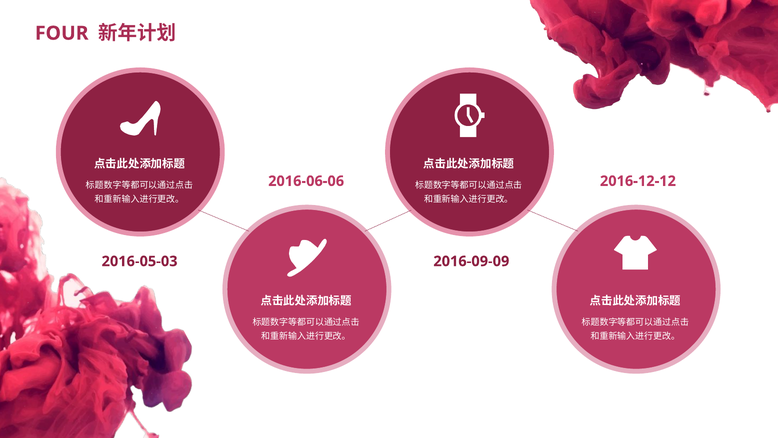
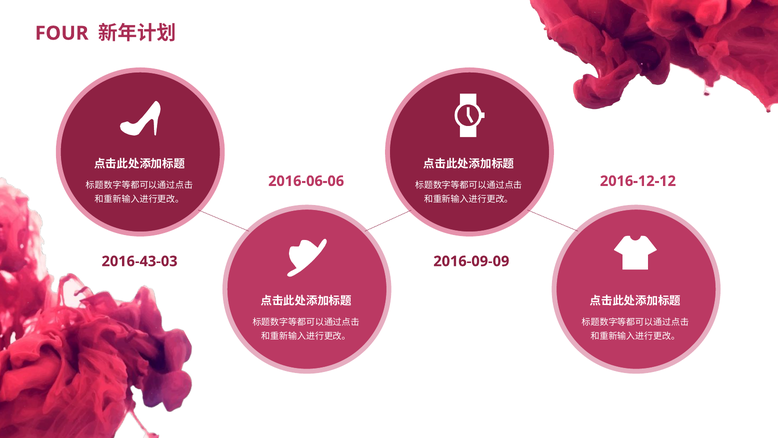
2016-05-03: 2016-05-03 -> 2016-43-03 (140, 261)
